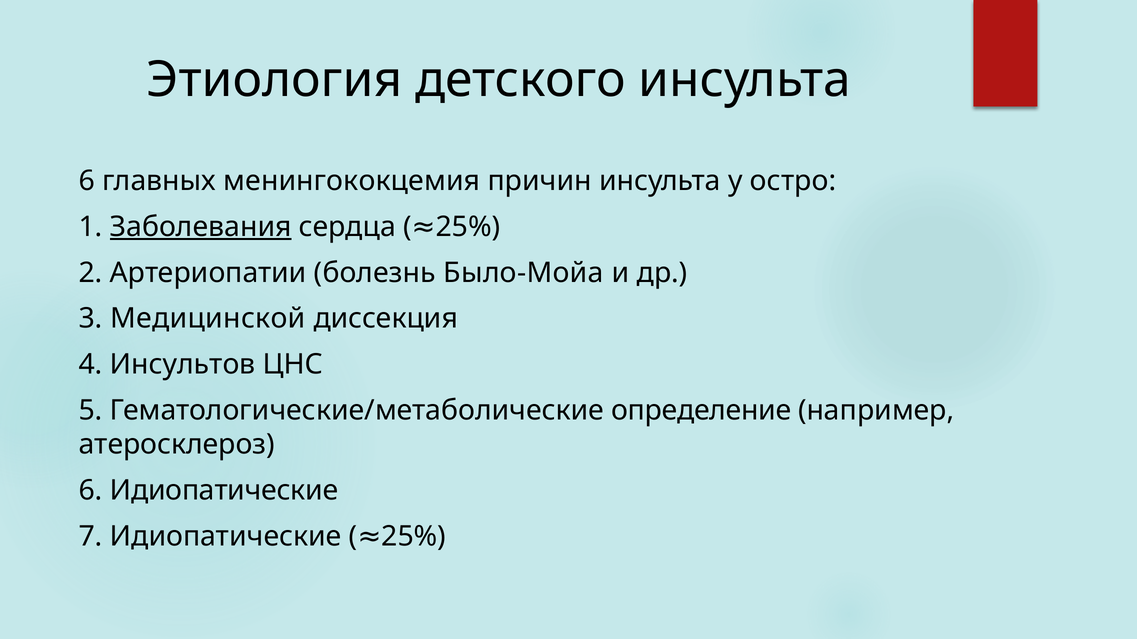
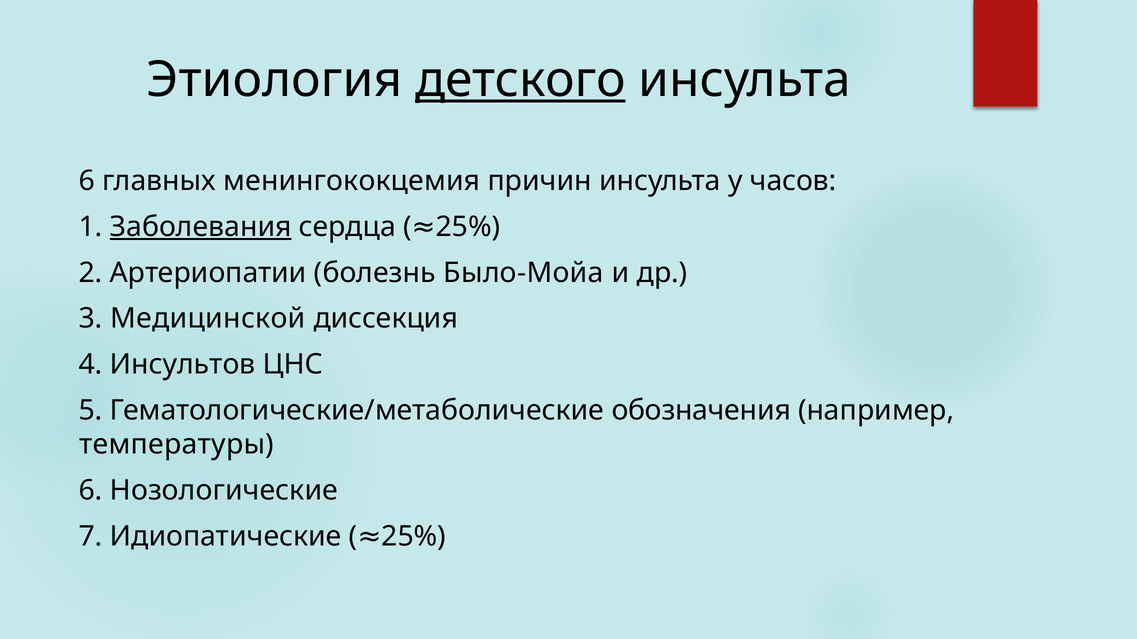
детского underline: none -> present (520, 80)
остро: остро -> часов (793, 181)
определение: определение -> обозначения (701, 411)
атеросклероз: атеросклероз -> температуры (177, 445)
6 Идиопатические: Идиопатические -> Нозологические (224, 491)
